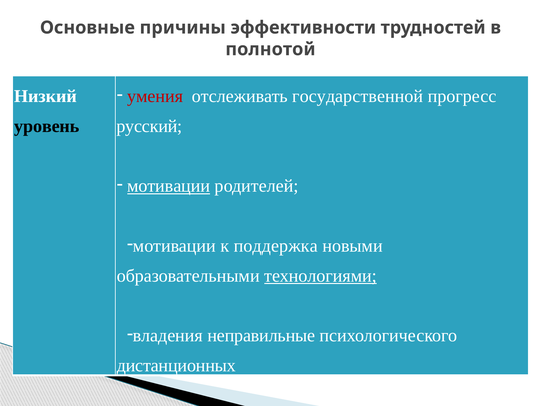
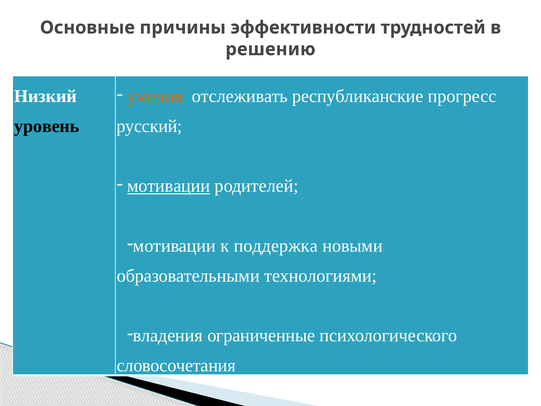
полнотой: полнотой -> решению (270, 49)
умения colour: red -> orange (155, 96)
государственной: государственной -> республиканские (358, 96)
технологиями underline: present -> none (320, 276)
неправильные: неправильные -> ограниченные (261, 335)
дистанционных: дистанционных -> словосочетания (176, 365)
